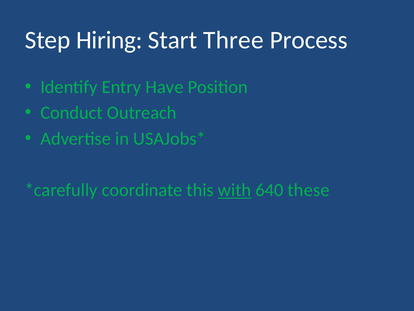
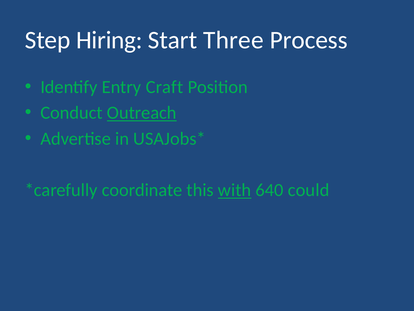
Have: Have -> Craft (164, 87)
Outreach underline: none -> present (142, 113)
these: these -> could (309, 190)
